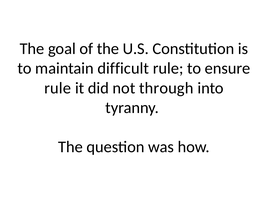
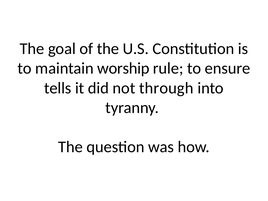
difficult: difficult -> worship (123, 68)
rule: rule -> tells (58, 88)
